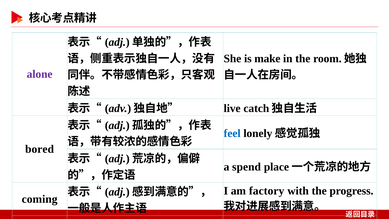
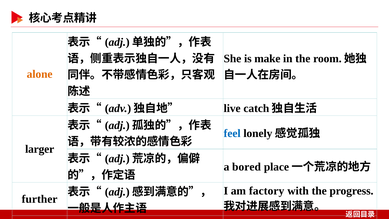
alone colour: purple -> orange (40, 74)
bored: bored -> larger (40, 149)
spend: spend -> bored (247, 167)
coming: coming -> further (40, 199)
